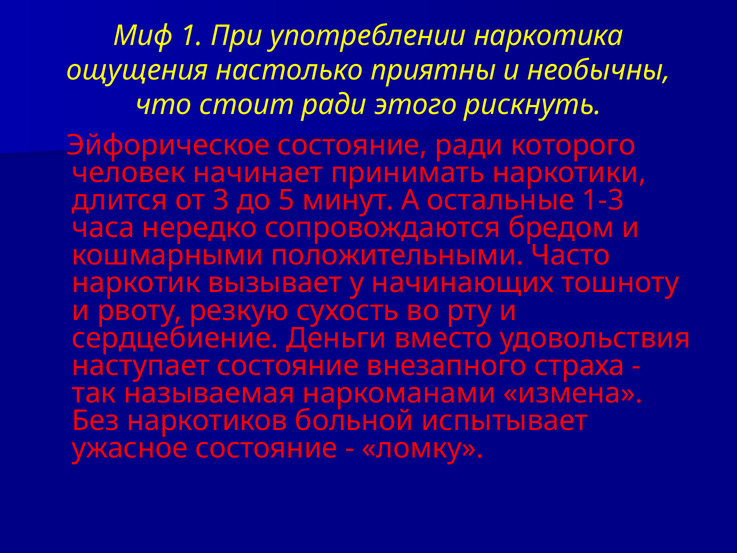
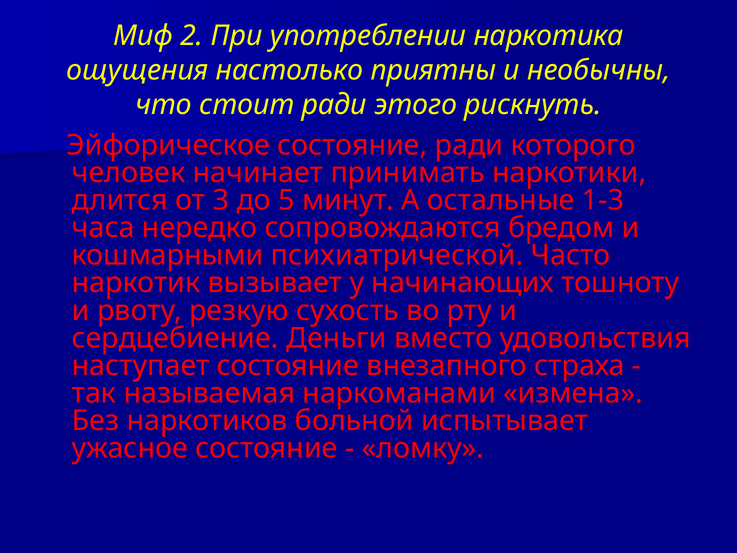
1: 1 -> 2 (192, 36)
положительными: положительными -> психиатрической (397, 255)
